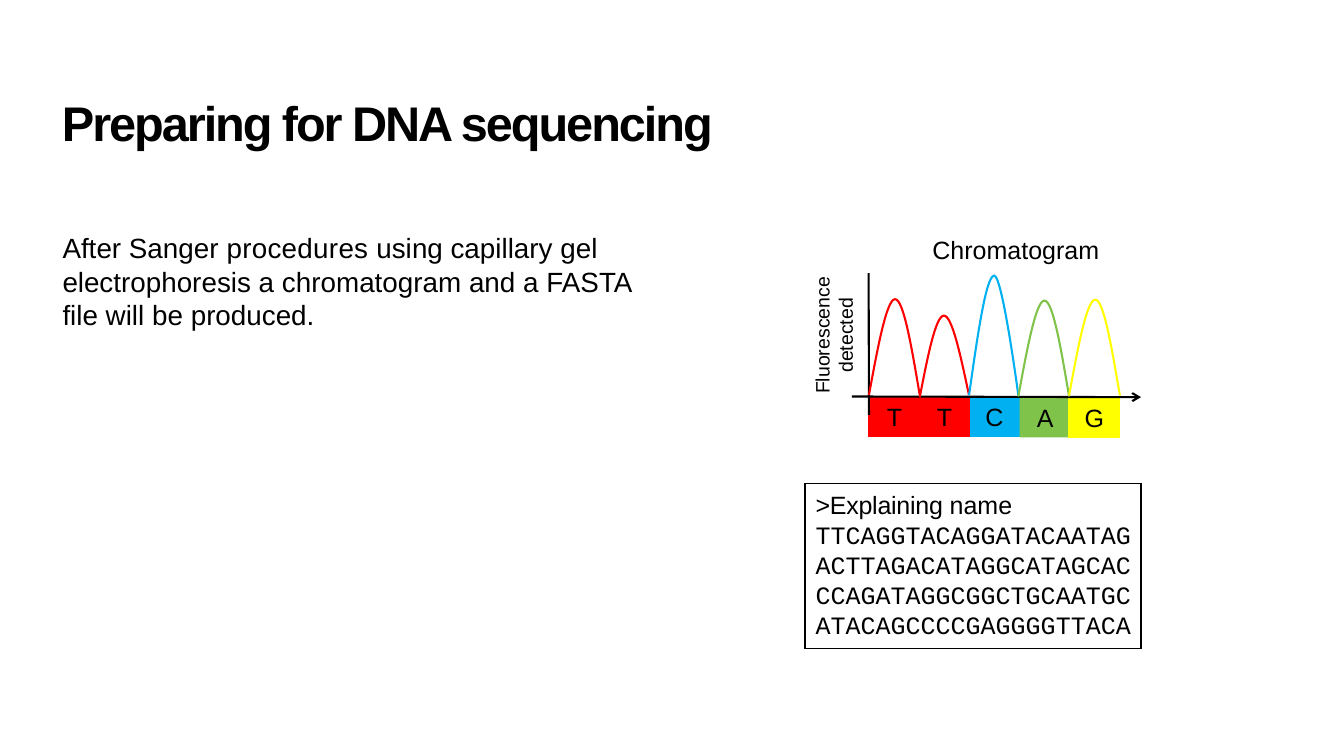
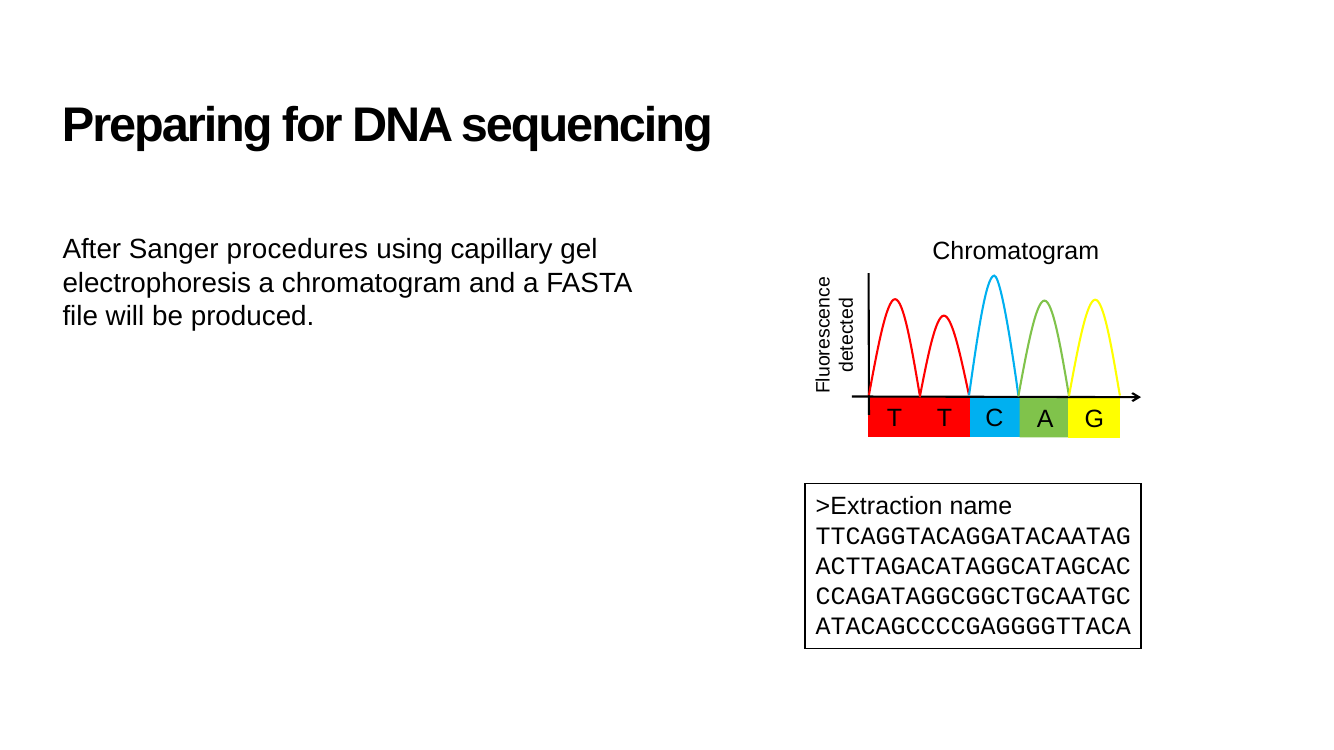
>Explaining: >Explaining -> >Extraction (879, 507)
